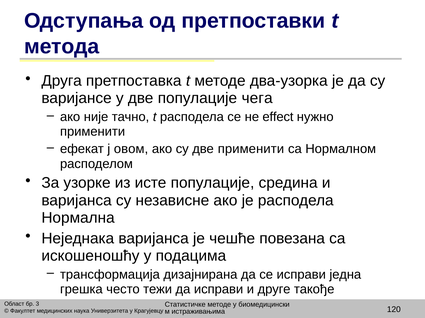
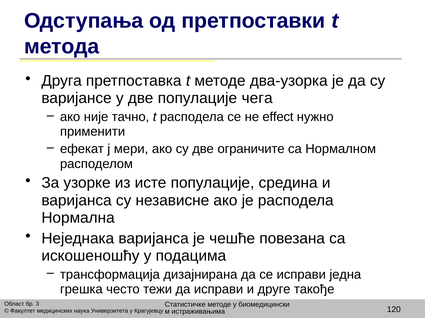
овом: овом -> мери (131, 149)
две применити: применити -> ограничите (251, 149)
